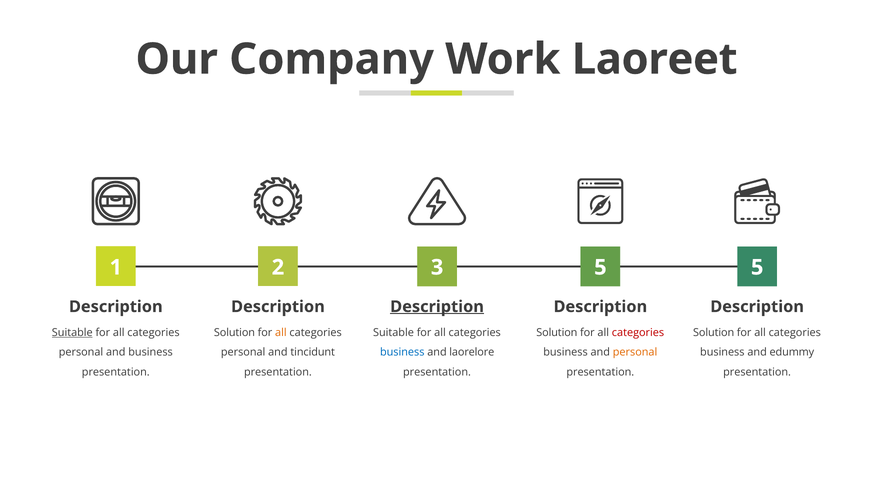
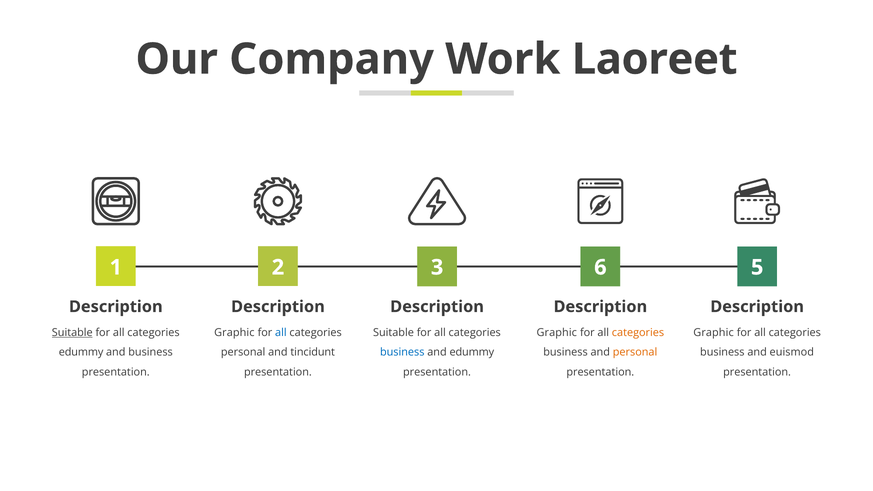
2 5: 5 -> 6 (600, 267)
Description underline: present -> none (437, 307)
Solution: Solution -> Graphic (234, 333)
all colour: orange -> blue (281, 333)
Solution: Solution -> Graphic (557, 333)
categories colour: red -> orange (638, 333)
Solution: Solution -> Graphic (714, 333)
personal: personal -> edummy (81, 352)
and laorelore: laorelore -> edummy (472, 352)
edummy: edummy -> euismod (792, 352)
